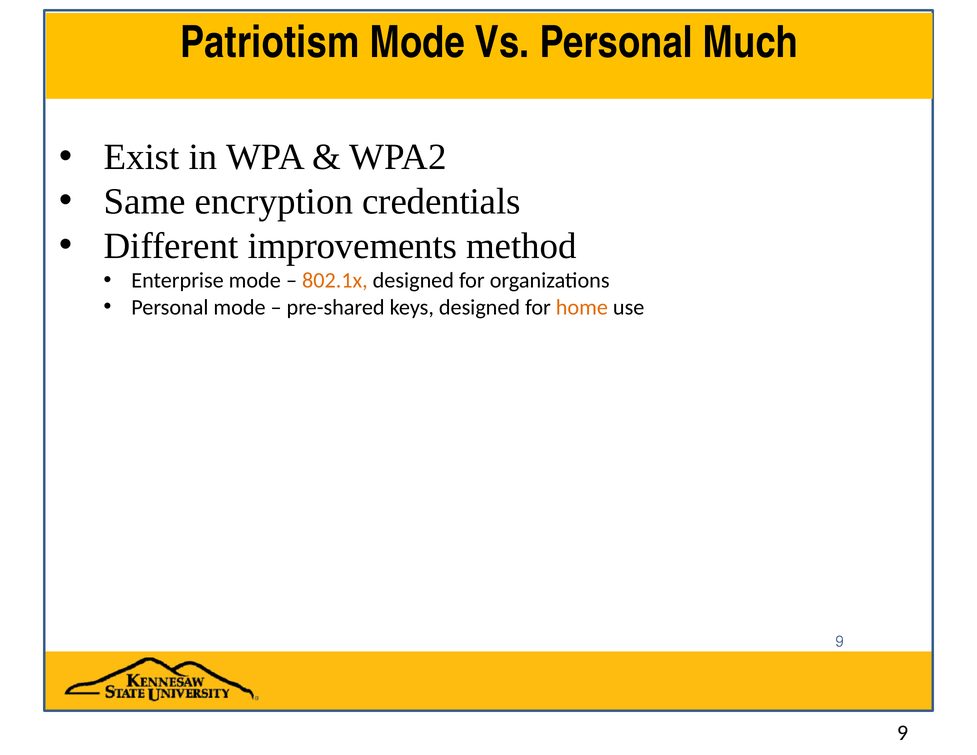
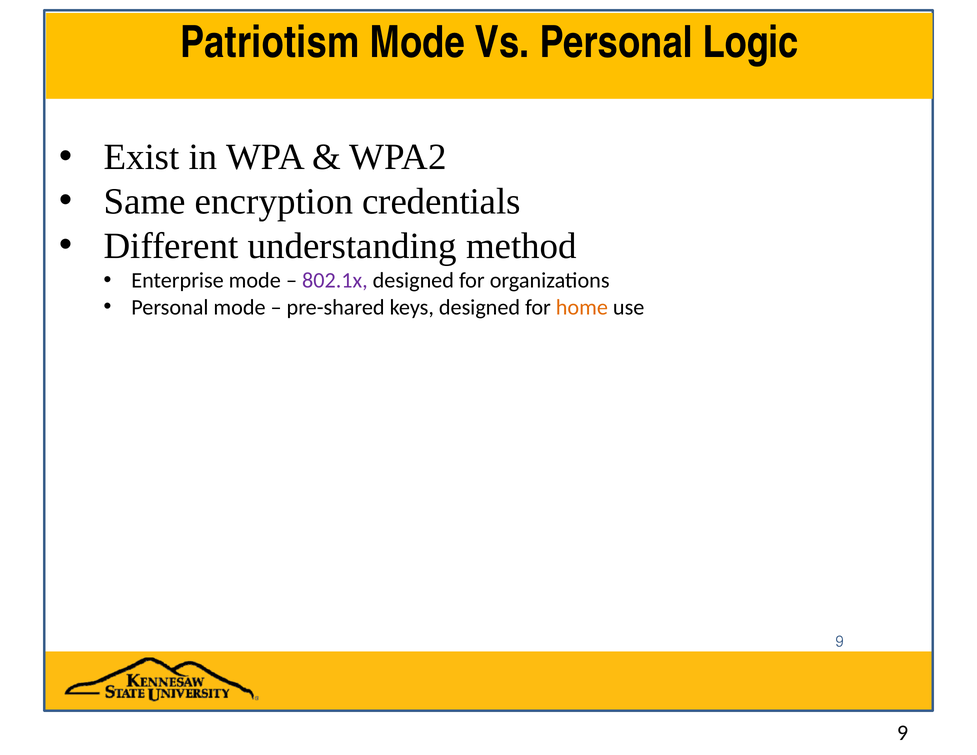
Much: Much -> Logic (751, 43)
improvements: improvements -> understanding (352, 246)
802.1x colour: orange -> purple (335, 281)
